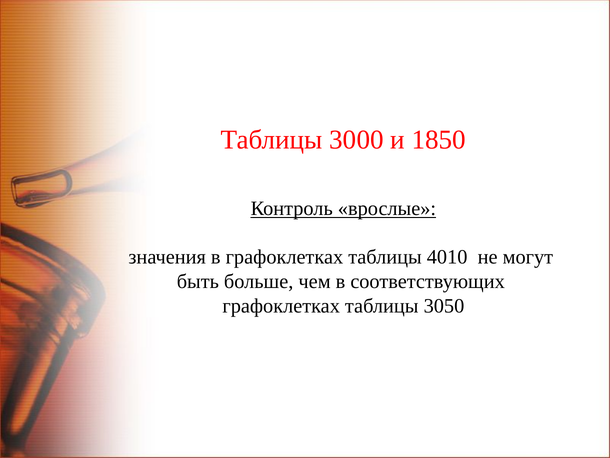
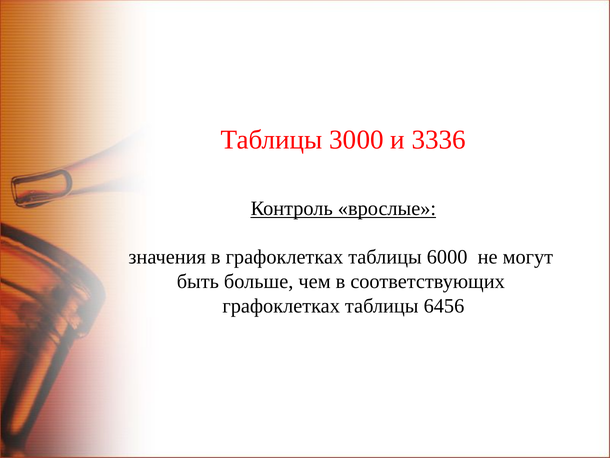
1850: 1850 -> 3336 (439, 139)
4010: 4010 -> 6000 (447, 257)
3050: 3050 -> 6456 (444, 306)
